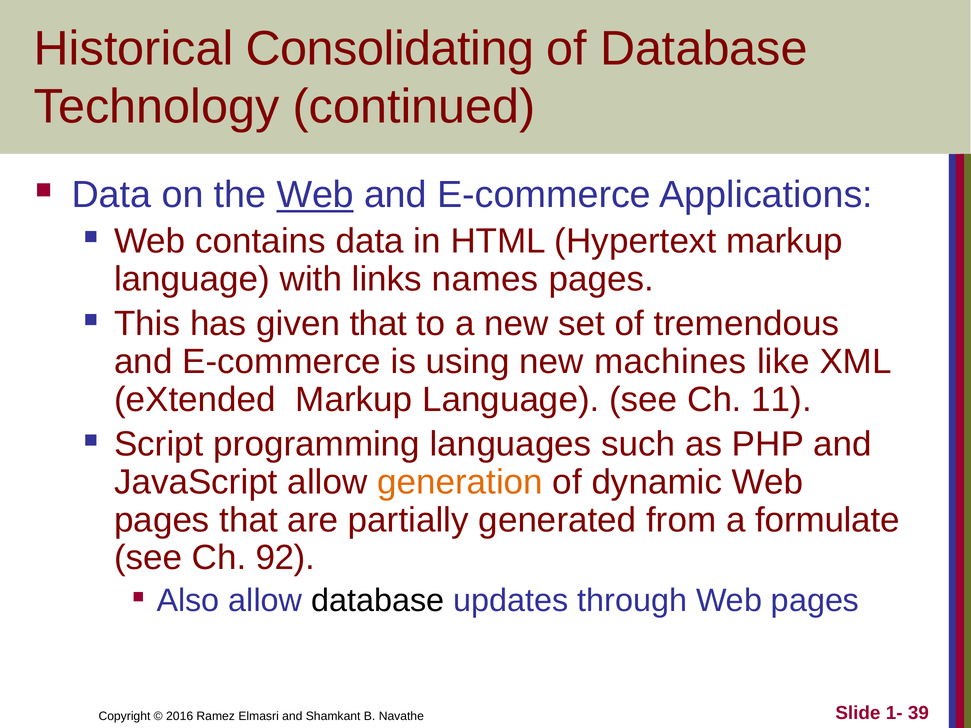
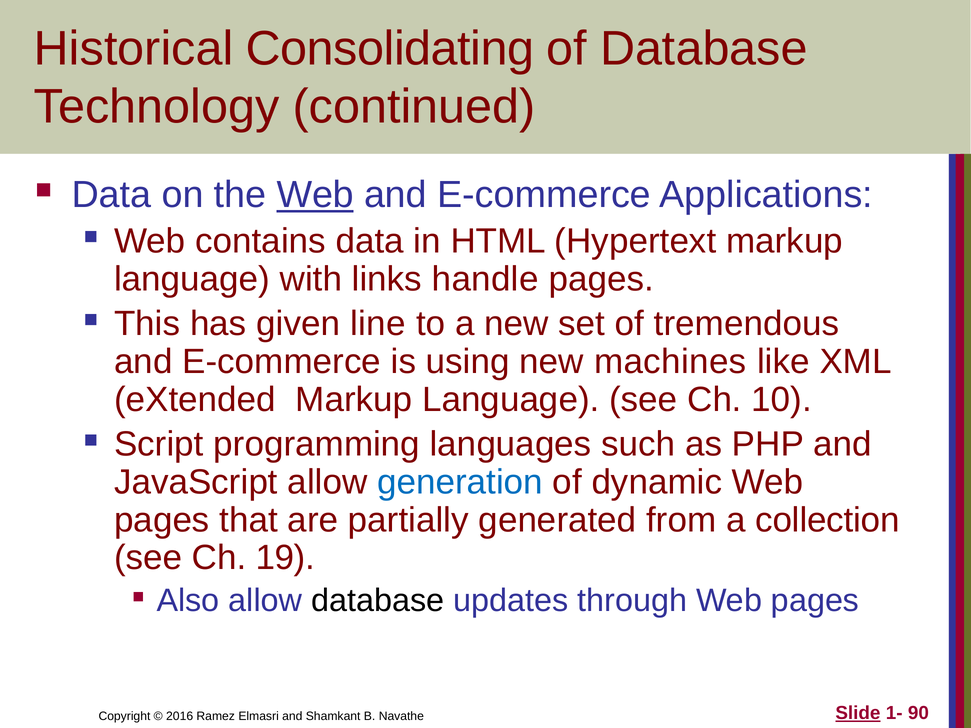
names: names -> handle (485, 279)
given that: that -> line (378, 324)
11: 11 -> 10 (782, 400)
generation colour: orange -> blue (460, 482)
formulate: formulate -> collection (828, 520)
92: 92 -> 19 (285, 558)
Slide underline: none -> present (858, 713)
39: 39 -> 90 (918, 713)
